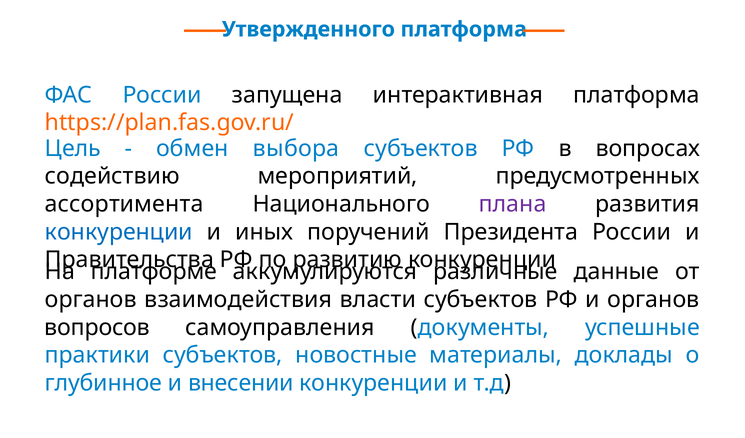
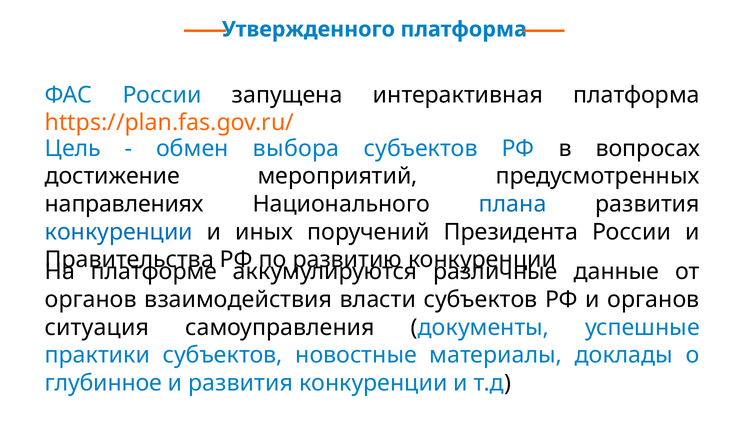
содействию: содействию -> достижение (112, 176)
ассортимента: ассортимента -> направлениях (124, 204)
плана colour: purple -> blue (513, 204)
вопросов: вопросов -> ситуация (97, 328)
и внесении: внесении -> развития (241, 383)
